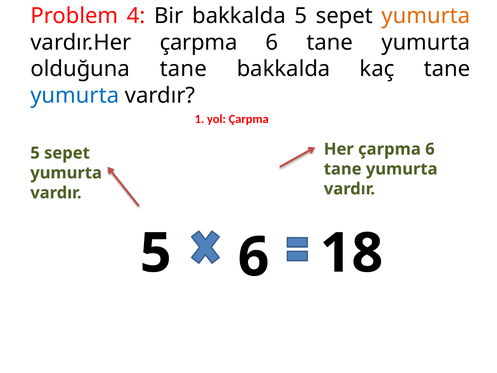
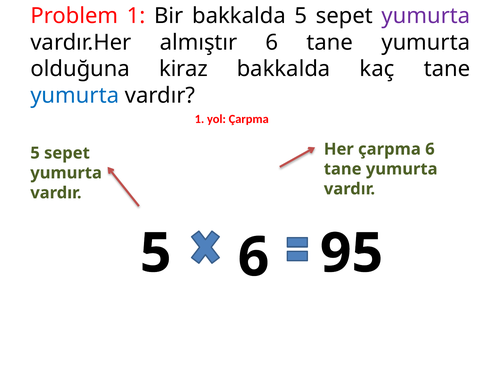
Problem 4: 4 -> 1 (136, 16)
yumurta colour: orange -> purple (426, 16)
vardır.Her çarpma: çarpma -> almıştır (199, 42)
olduğuna tane: tane -> kiraz (183, 69)
18: 18 -> 95 (352, 253)
